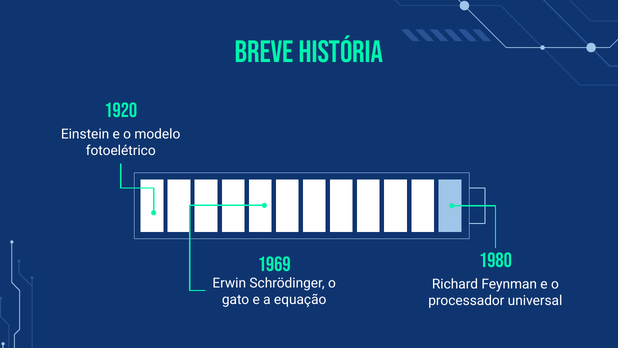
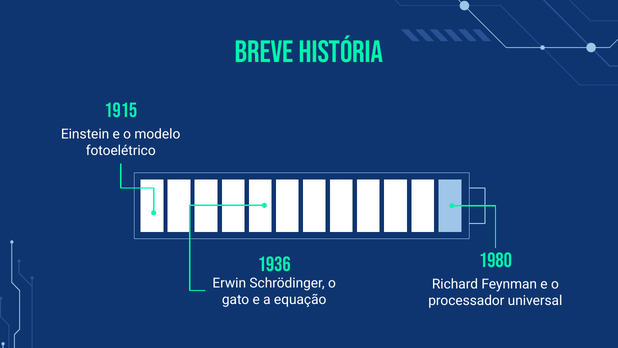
1920: 1920 -> 1915 (121, 110)
1969: 1969 -> 1936 (274, 264)
